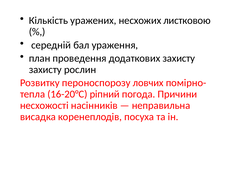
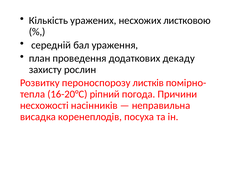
додаткових захисту: захисту -> декаду (179, 58)
ловчих: ловчих -> листків (148, 83)
